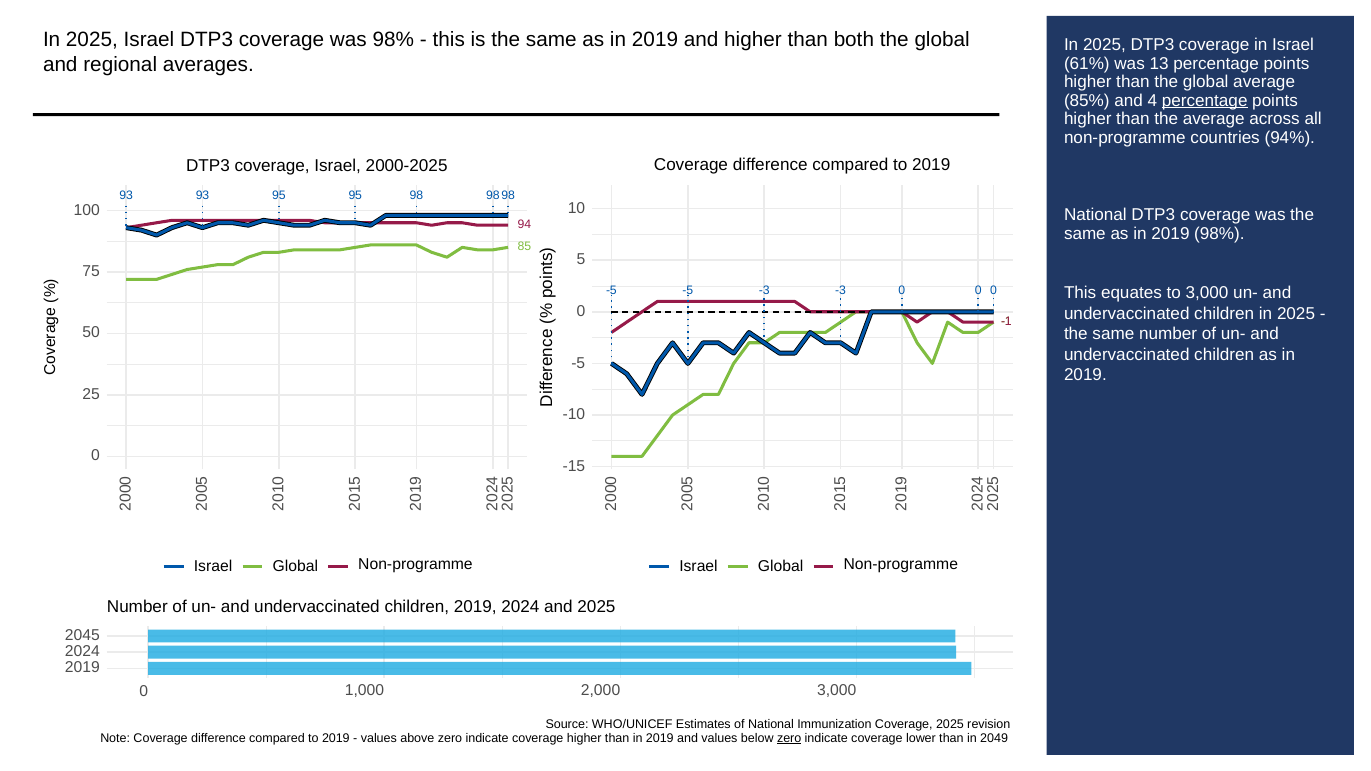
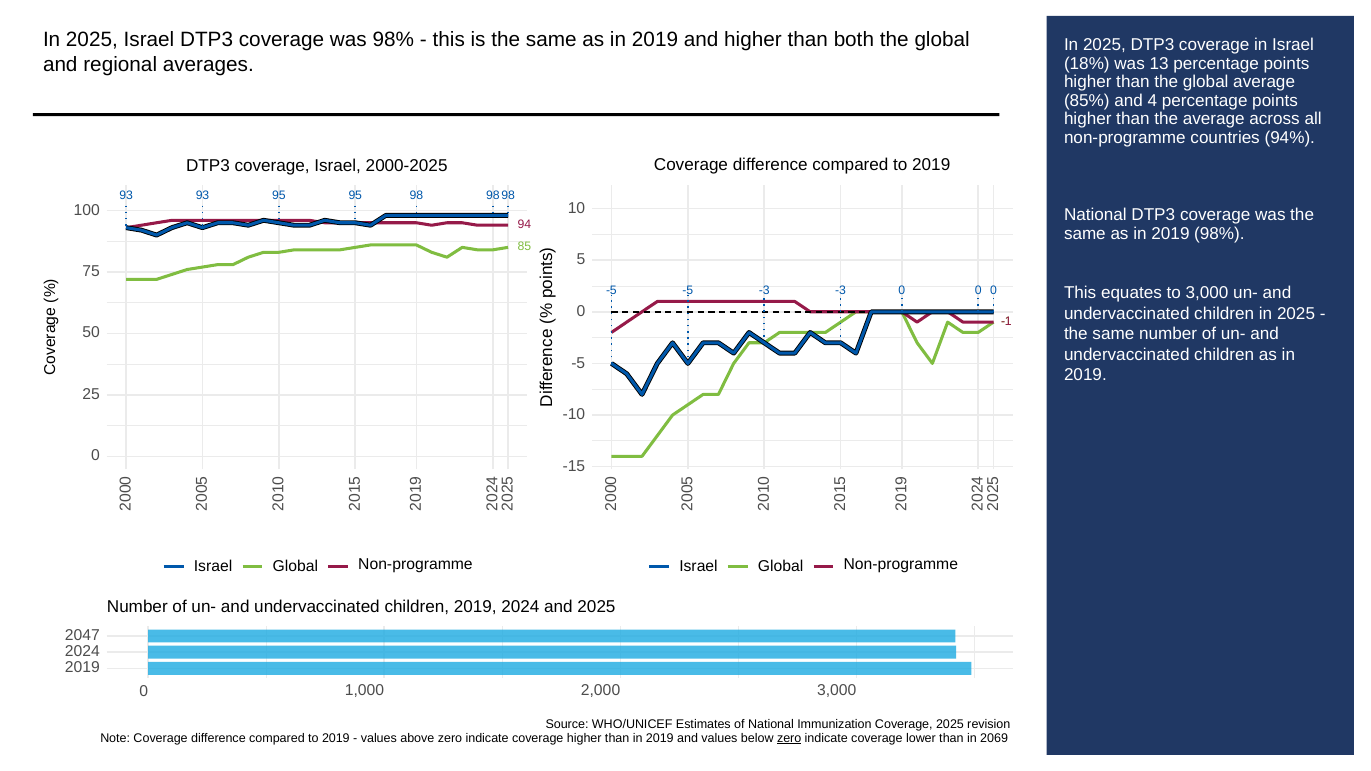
61%: 61% -> 18% (1087, 64)
percentage underline: present -> none (1205, 101)
2045: 2045 -> 2047 (82, 636)
2049: 2049 -> 2069 (994, 738)
